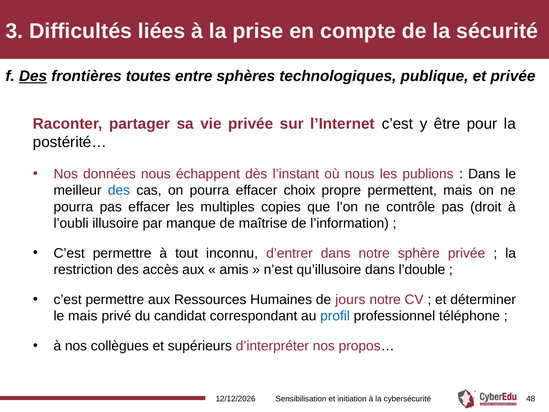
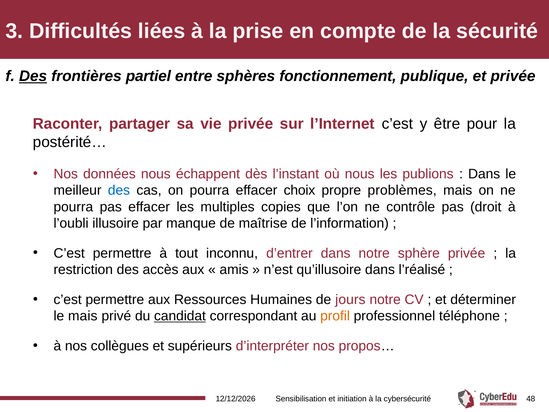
toutes: toutes -> partiel (148, 76)
technologiques: technologiques -> fonctionnement (338, 76)
permettent: permettent -> problèmes (402, 190)
l’double: l’double -> l’réalisé (422, 270)
candidat underline: none -> present (180, 316)
profil colour: blue -> orange (335, 316)
